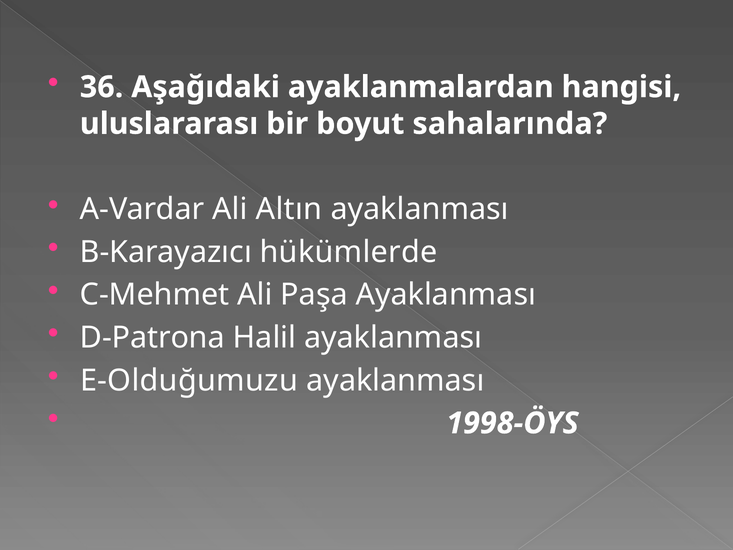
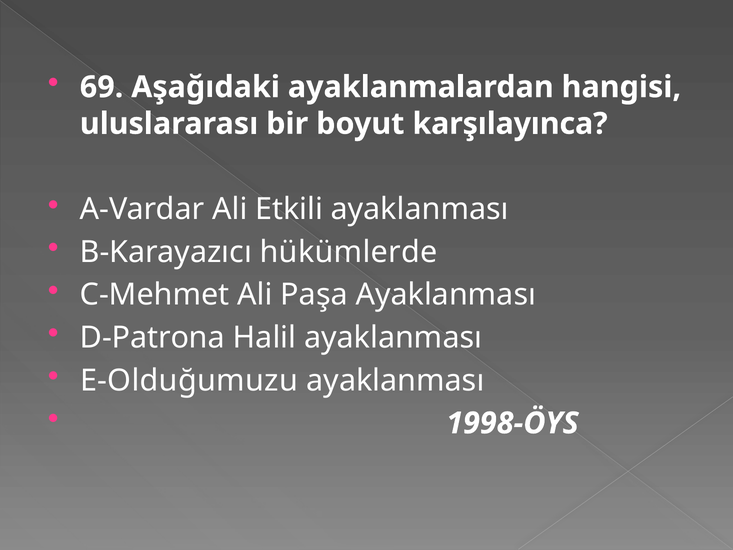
36: 36 -> 69 (102, 87)
sahalarında: sahalarında -> karşılayınca (510, 124)
Altın: Altın -> Etkili (289, 209)
